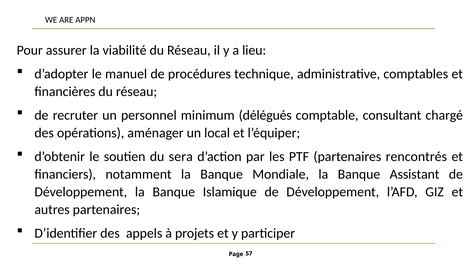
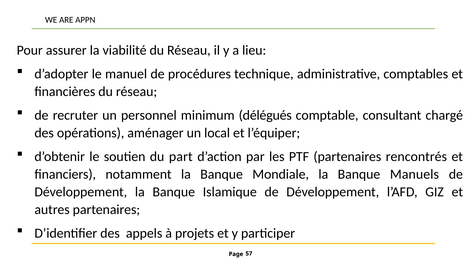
sera: sera -> part (181, 156)
Assistant: Assistant -> Manuels (414, 174)
